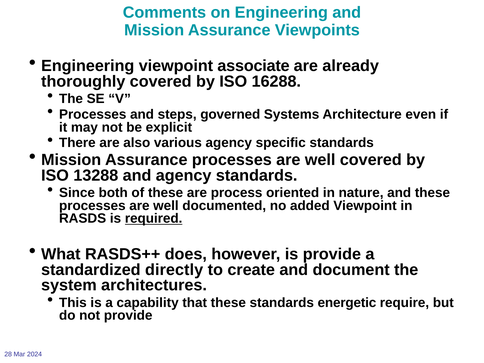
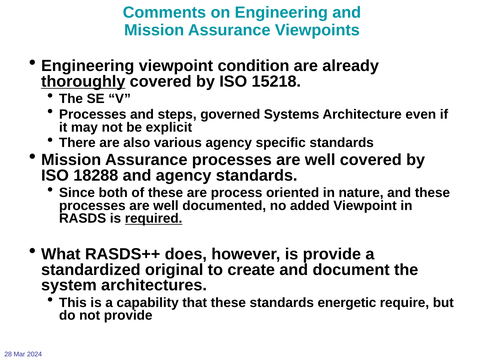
associate: associate -> condition (253, 66)
thoroughly underline: none -> present (83, 81)
16288: 16288 -> 15218 (276, 81)
13288: 13288 -> 18288 (96, 175)
directly: directly -> original (174, 270)
